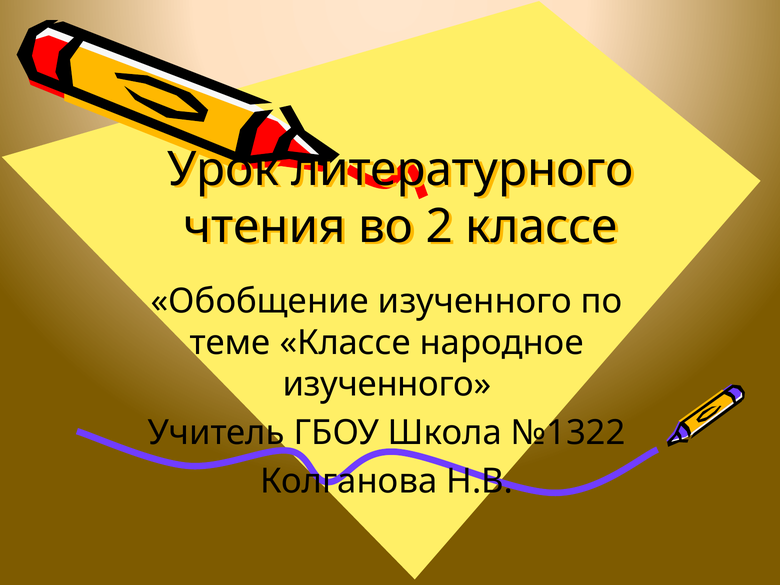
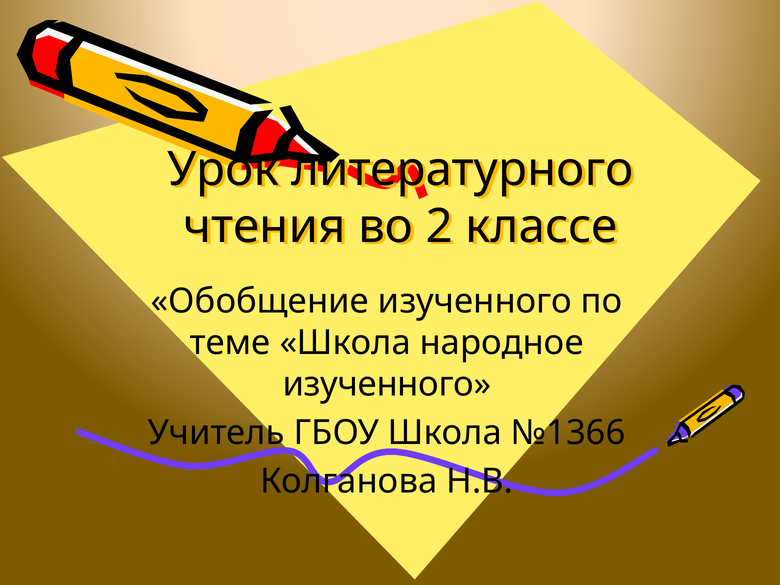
теме Классе: Классе -> Школа (345, 343)
№1322: №1322 -> №1366 (568, 433)
